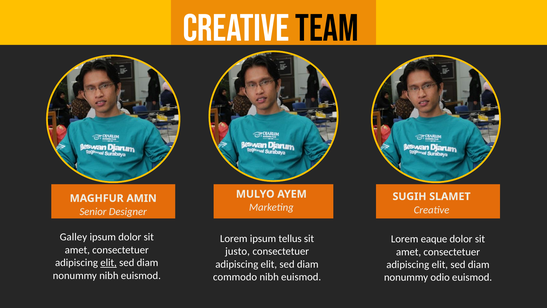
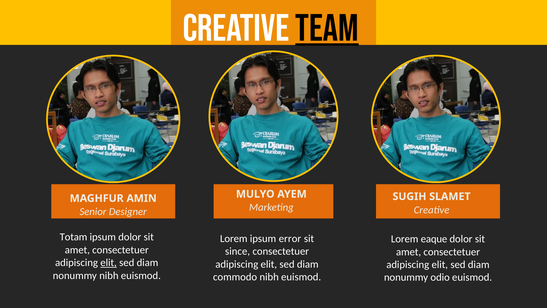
Team underline: none -> present (327, 28)
Galley: Galley -> Totam (74, 237)
tellus: tellus -> error (290, 238)
justo: justo -> since (238, 251)
